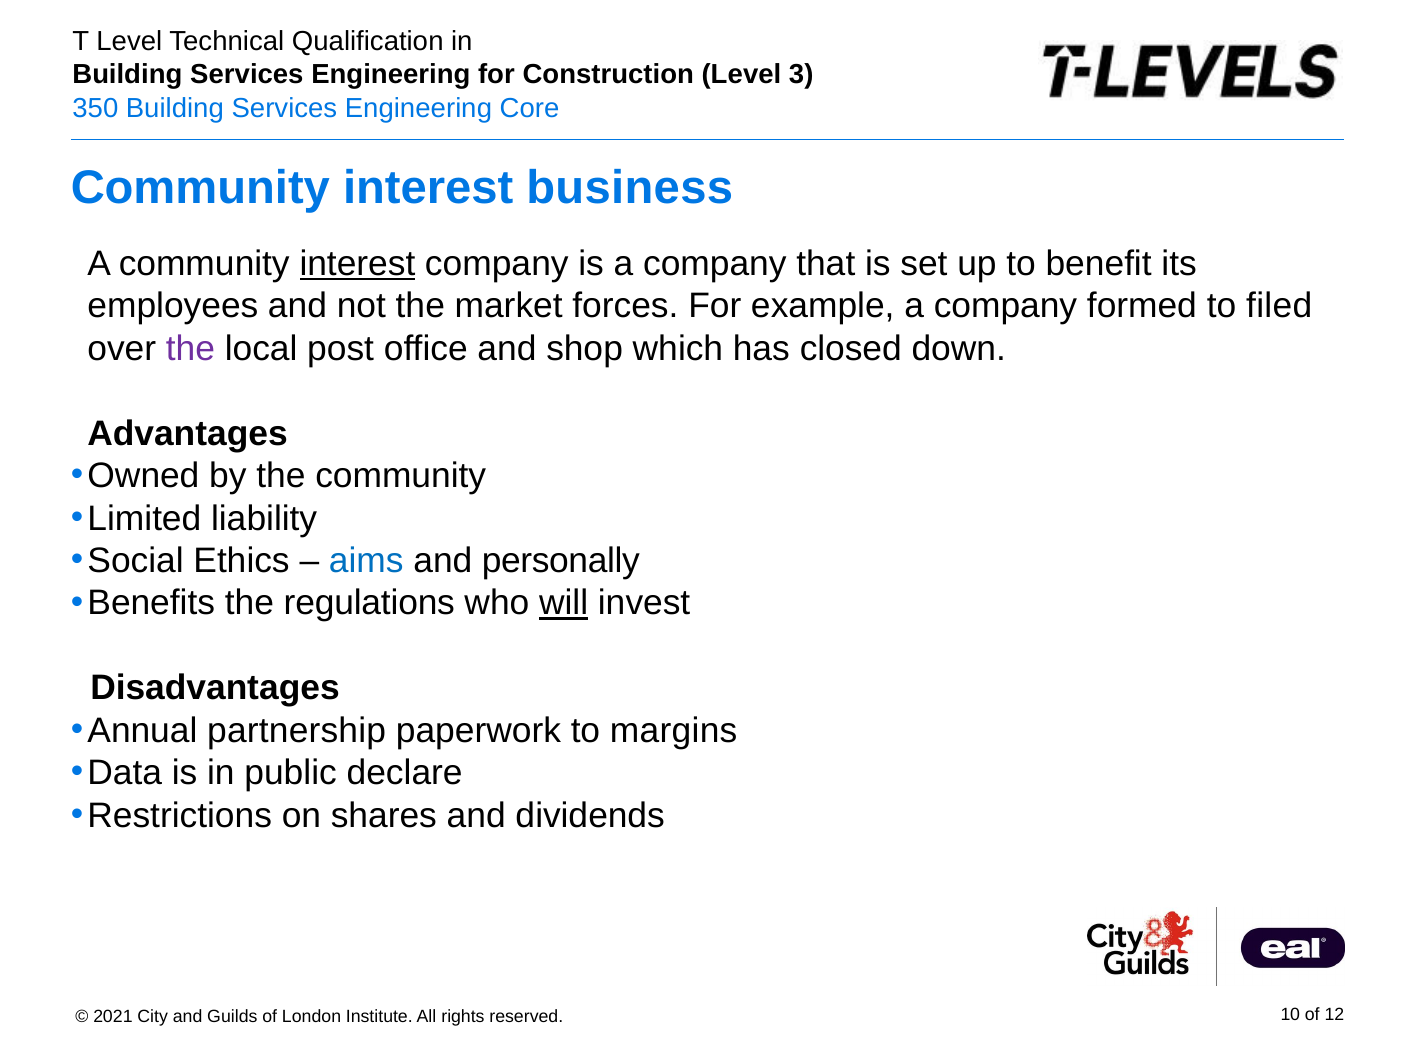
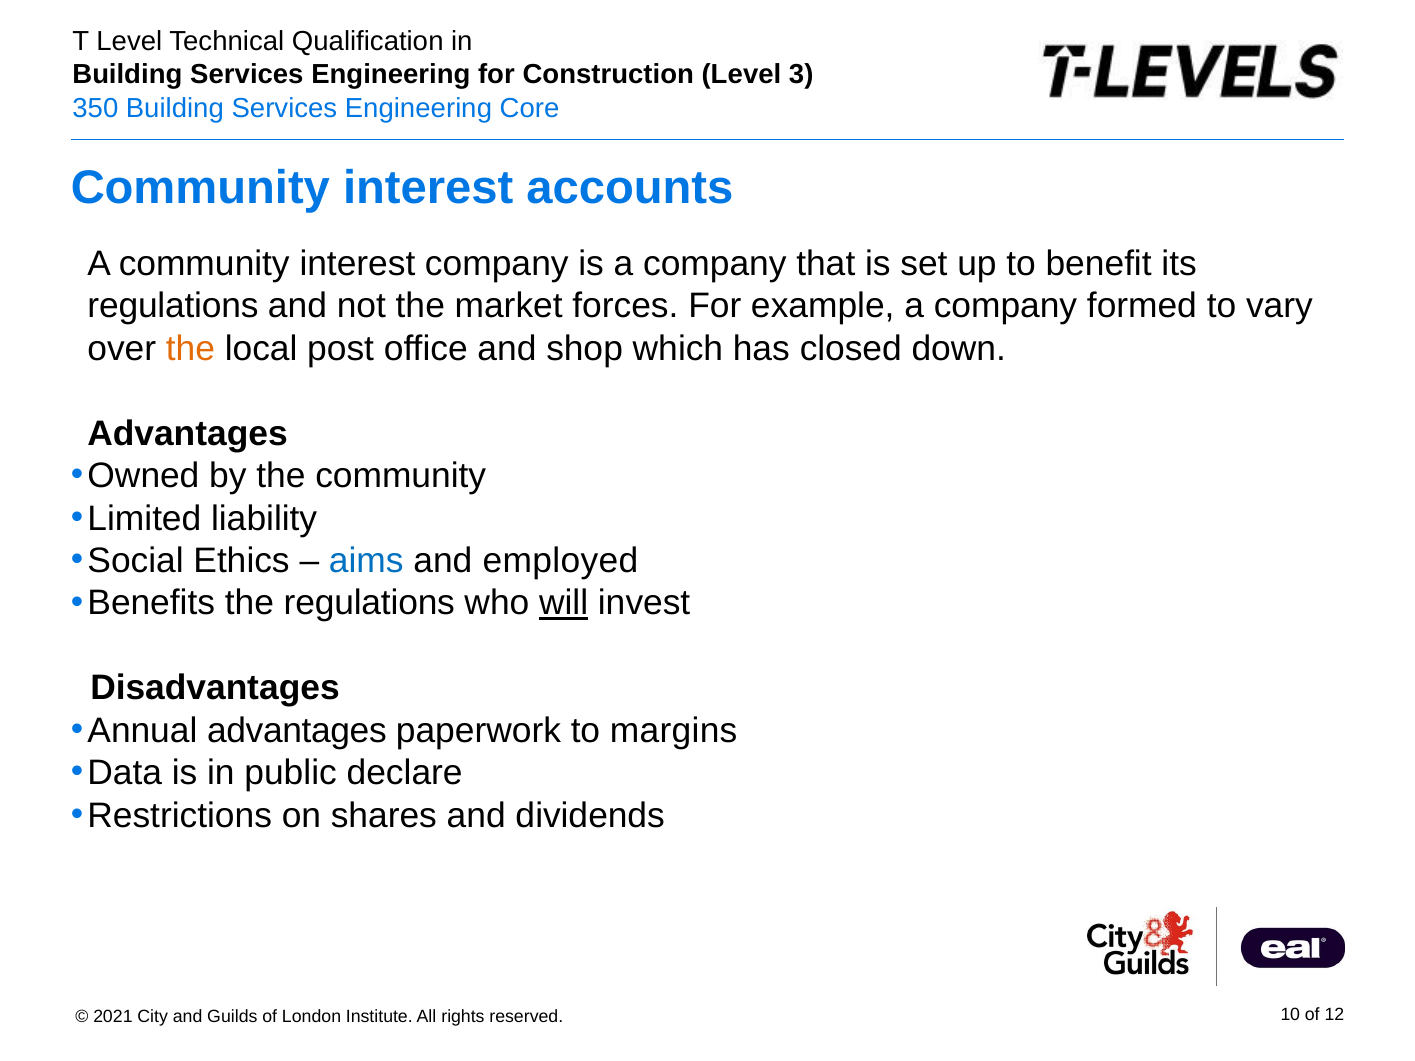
business: business -> accounts (630, 188)
interest underline: present -> none (357, 264)
employees: employees -> regulations (173, 306)
filed: filed -> vary (1279, 306)
the colour: purple -> orange (190, 349)
personally: personally -> employed (560, 561)
Annual partnership: partnership -> advantages (297, 731)
